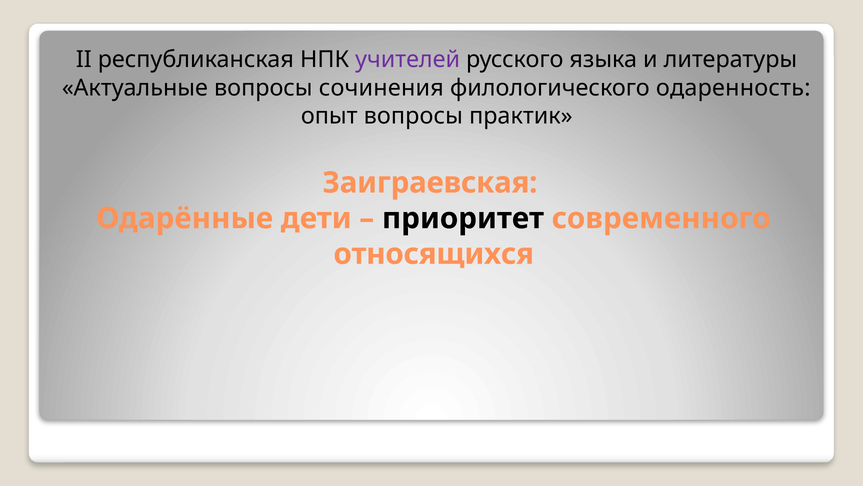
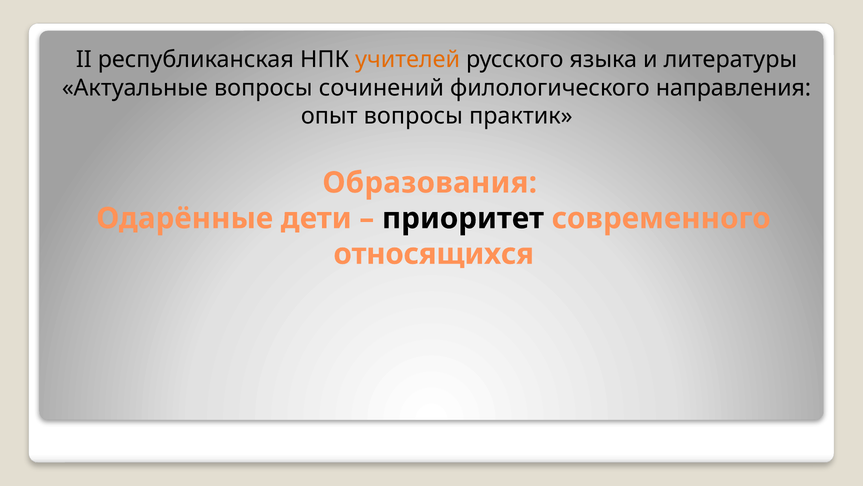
учителей colour: purple -> orange (408, 60)
сочинения: сочинения -> сочинений (381, 88)
одаренность: одаренность -> направления (733, 88)
Заиграевская: Заиграевская -> Образования (430, 183)
